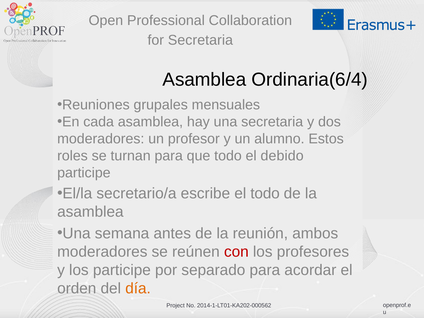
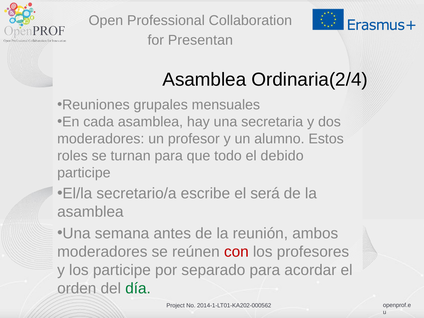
for Secretaria: Secretaria -> Presentan (200, 40)
Ordinaria(6/4: Ordinaria(6/4 -> Ordinaria(2/4 (310, 80)
el todo: todo -> será (265, 194)
día colour: orange -> green (138, 288)
